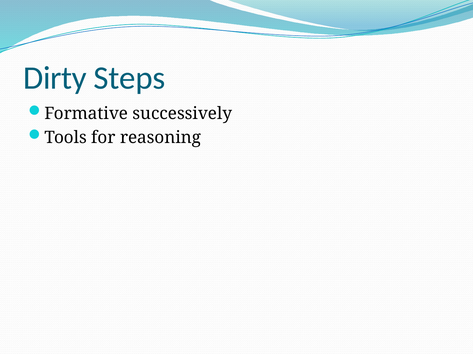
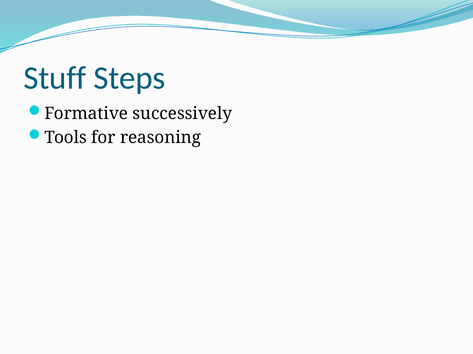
Dirty: Dirty -> Stuff (55, 78)
